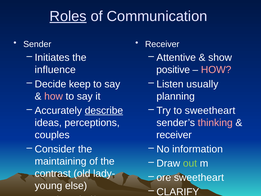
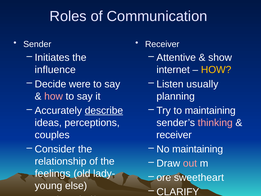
Roles underline: present -> none (68, 16)
positive: positive -> internet (173, 70)
HOW colour: pink -> yellow (216, 70)
keep: keep -> were (80, 84)
to sweetheart: sweetheart -> maintaining (210, 110)
No information: information -> maintaining (198, 149)
maintaining: maintaining -> relationship (61, 161)
out colour: light green -> pink (190, 163)
contrast: contrast -> feelings (53, 173)
